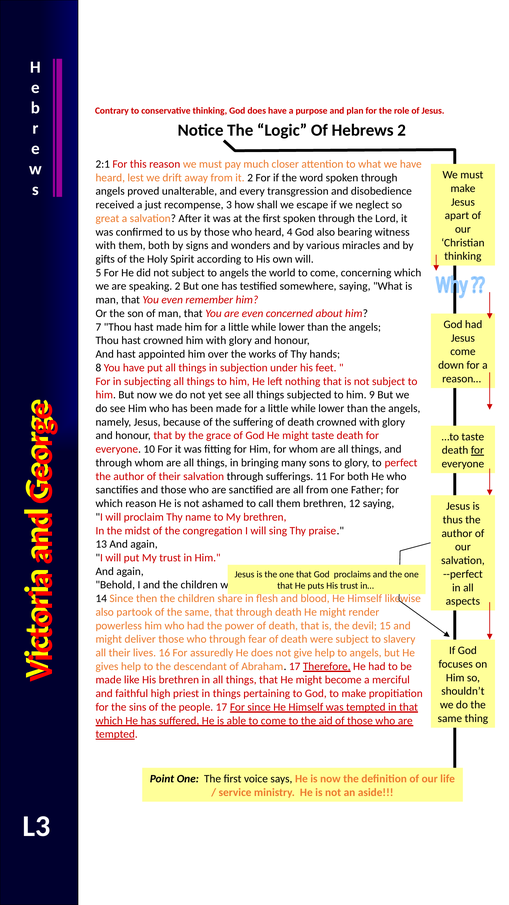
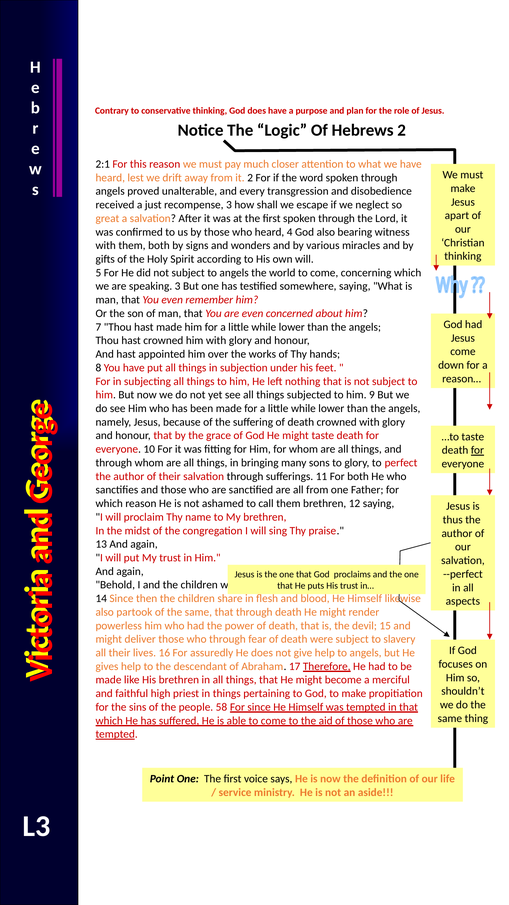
speaking 2: 2 -> 3 (178, 286)
people 17: 17 -> 58 (221, 707)
